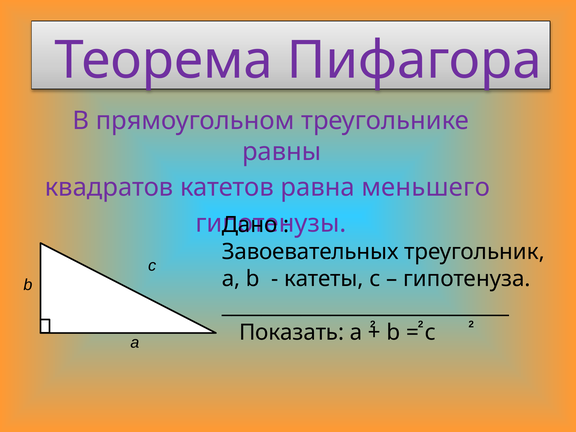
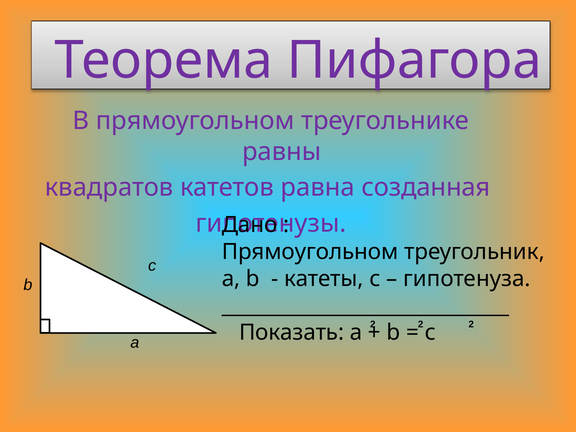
меньшего: меньшего -> созданная (426, 187)
Завоевательных: Завоевательных -> Прямоугольном (310, 252)
